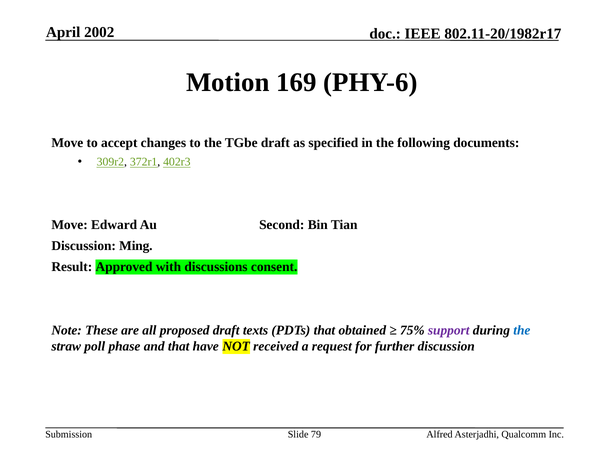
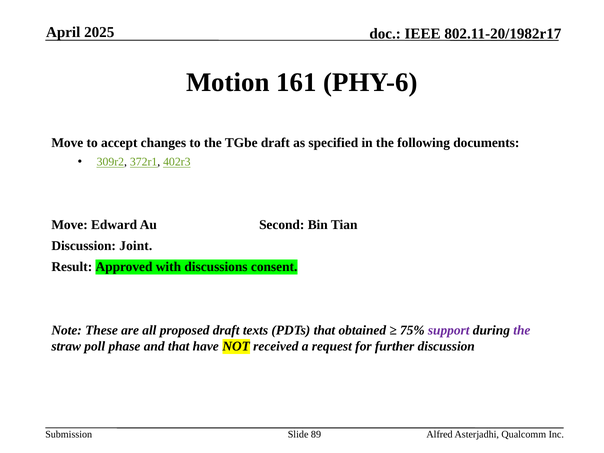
2002: 2002 -> 2025 (99, 32)
169: 169 -> 161 (296, 82)
Ming: Ming -> Joint (136, 246)
the colour: blue -> purple (522, 330)
79: 79 -> 89 (316, 434)
